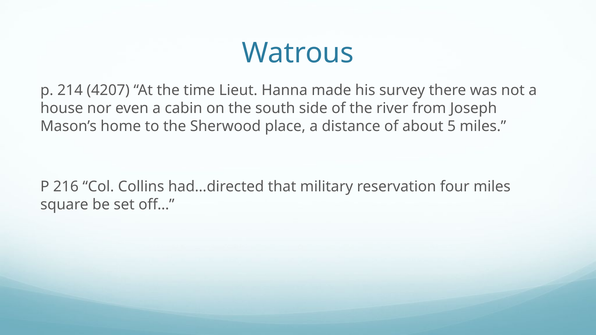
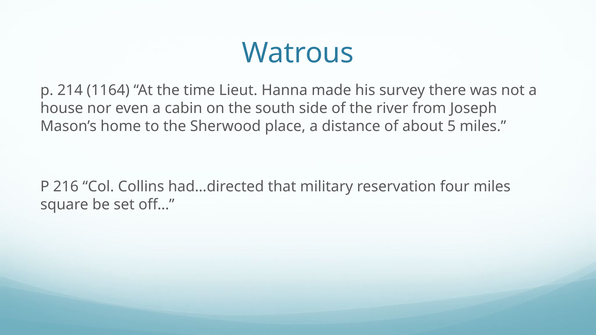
4207: 4207 -> 1164 (108, 90)
